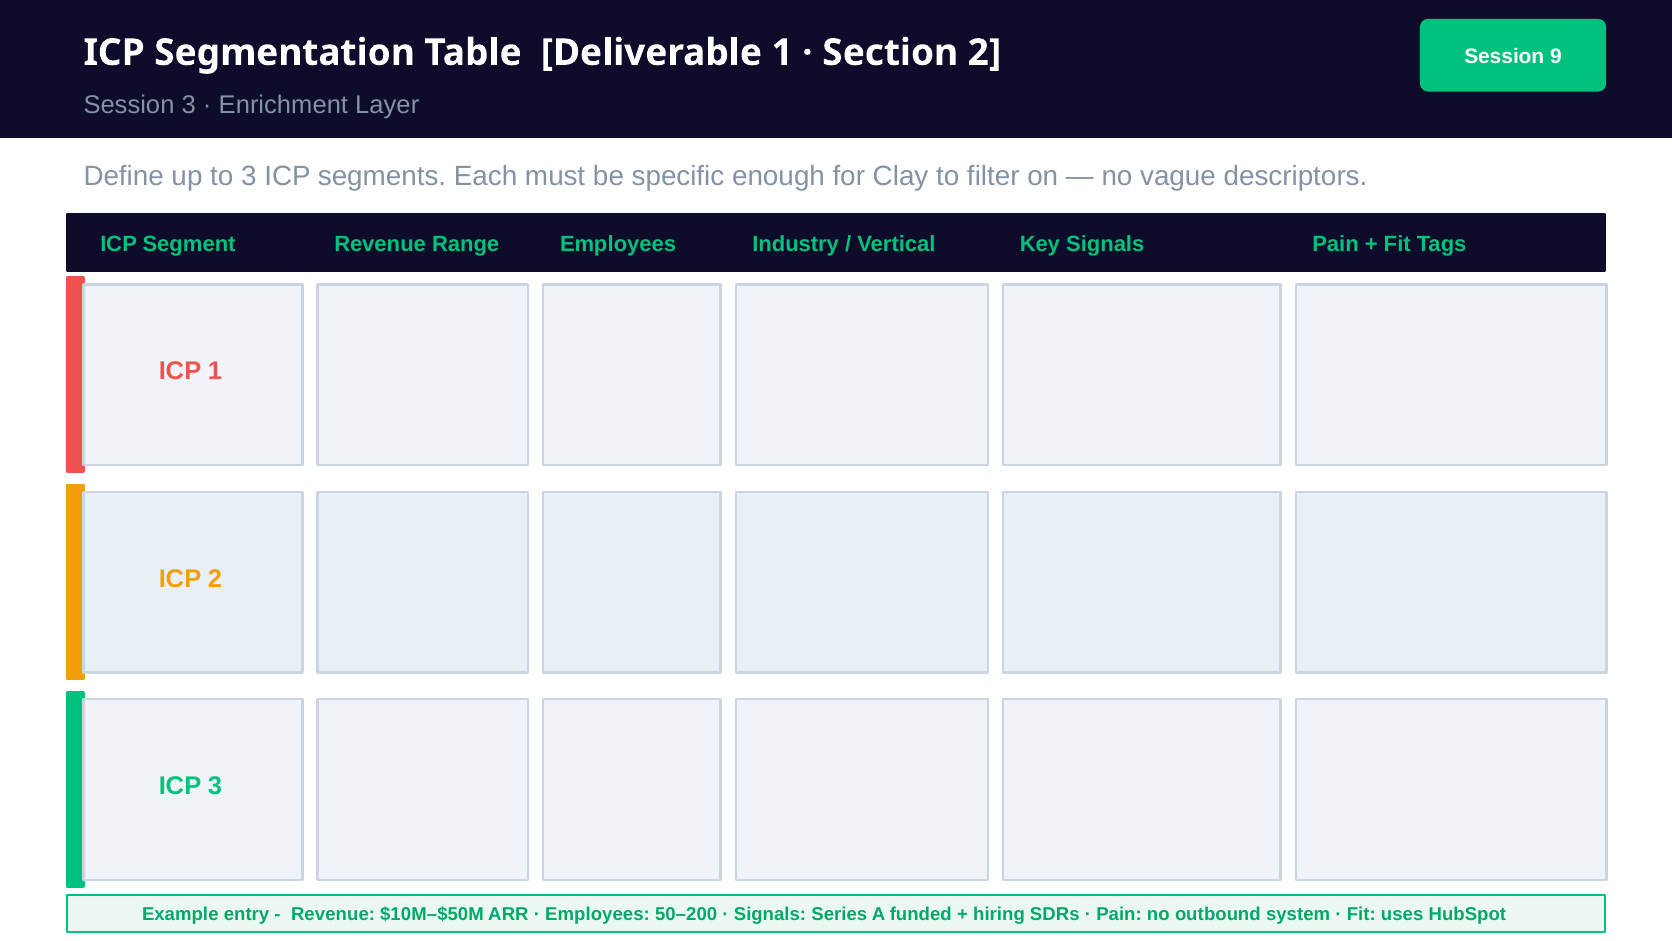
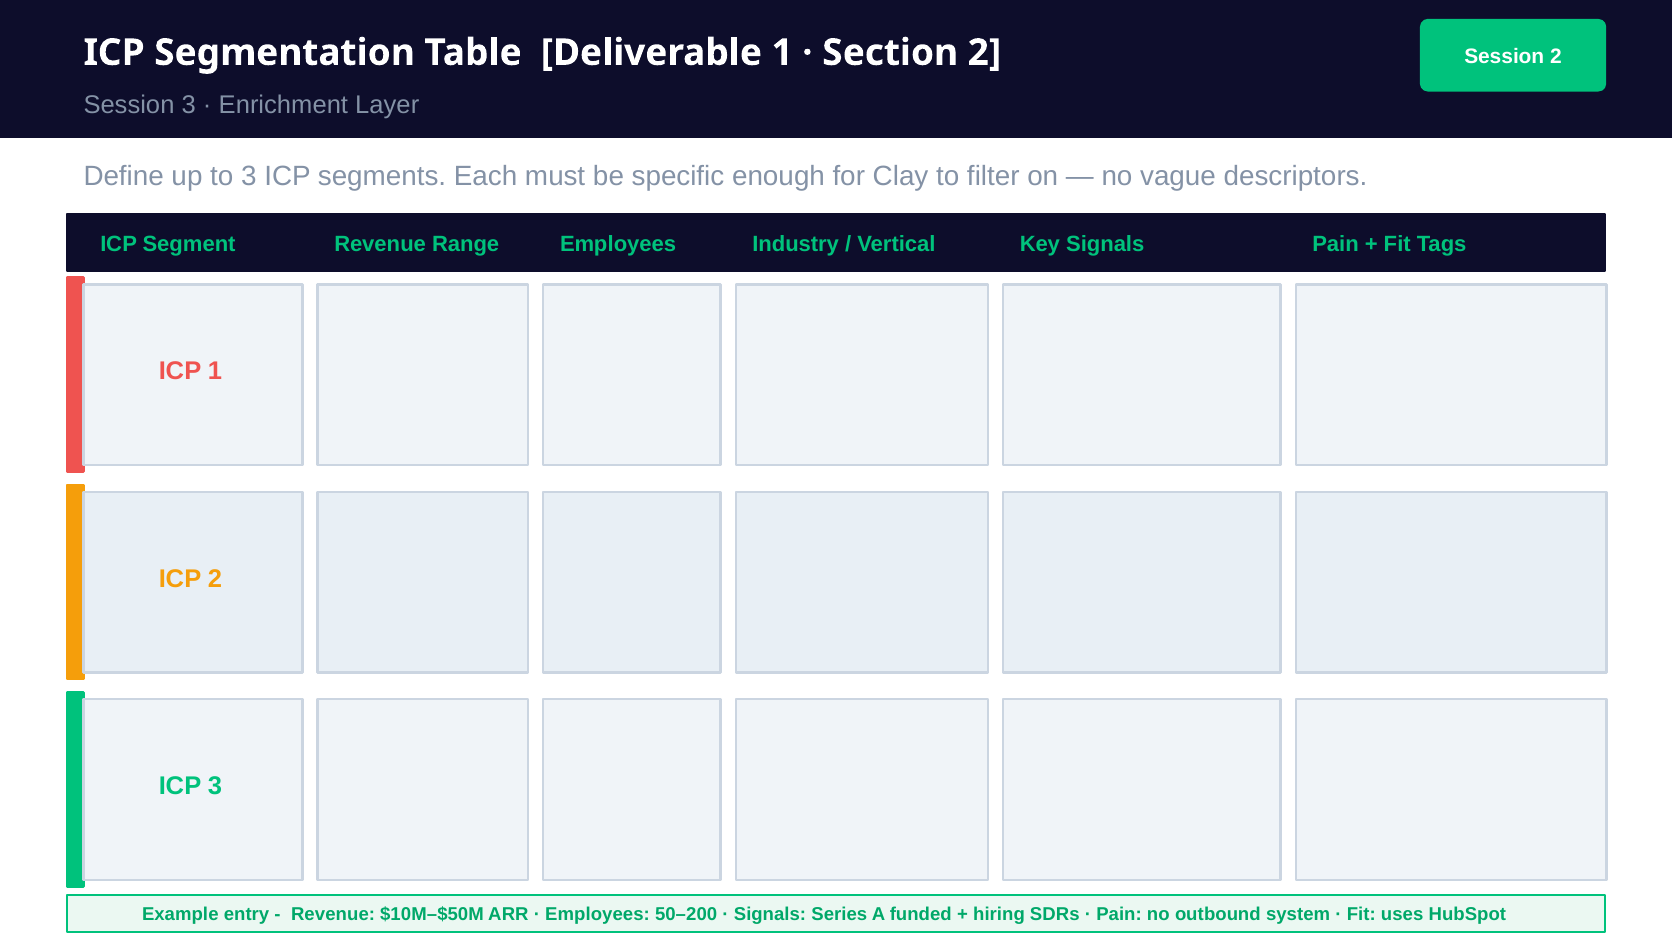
Session 9: 9 -> 2 (1556, 57)
